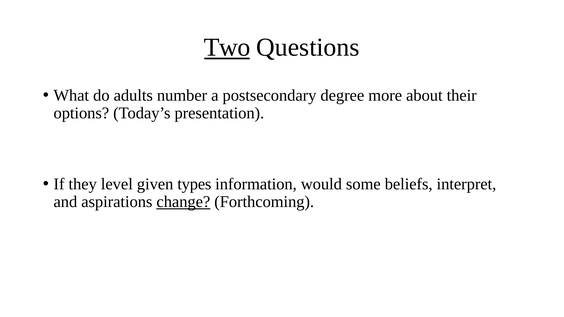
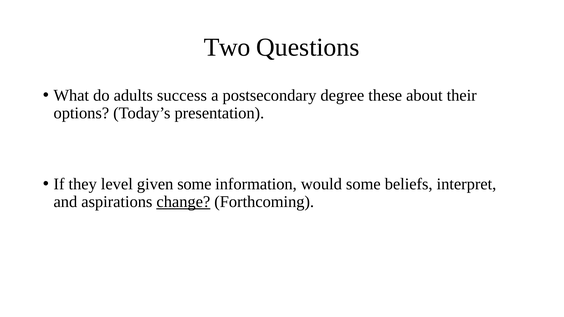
Two underline: present -> none (227, 47)
number: number -> success (182, 95)
more: more -> these (385, 95)
given types: types -> some (194, 184)
